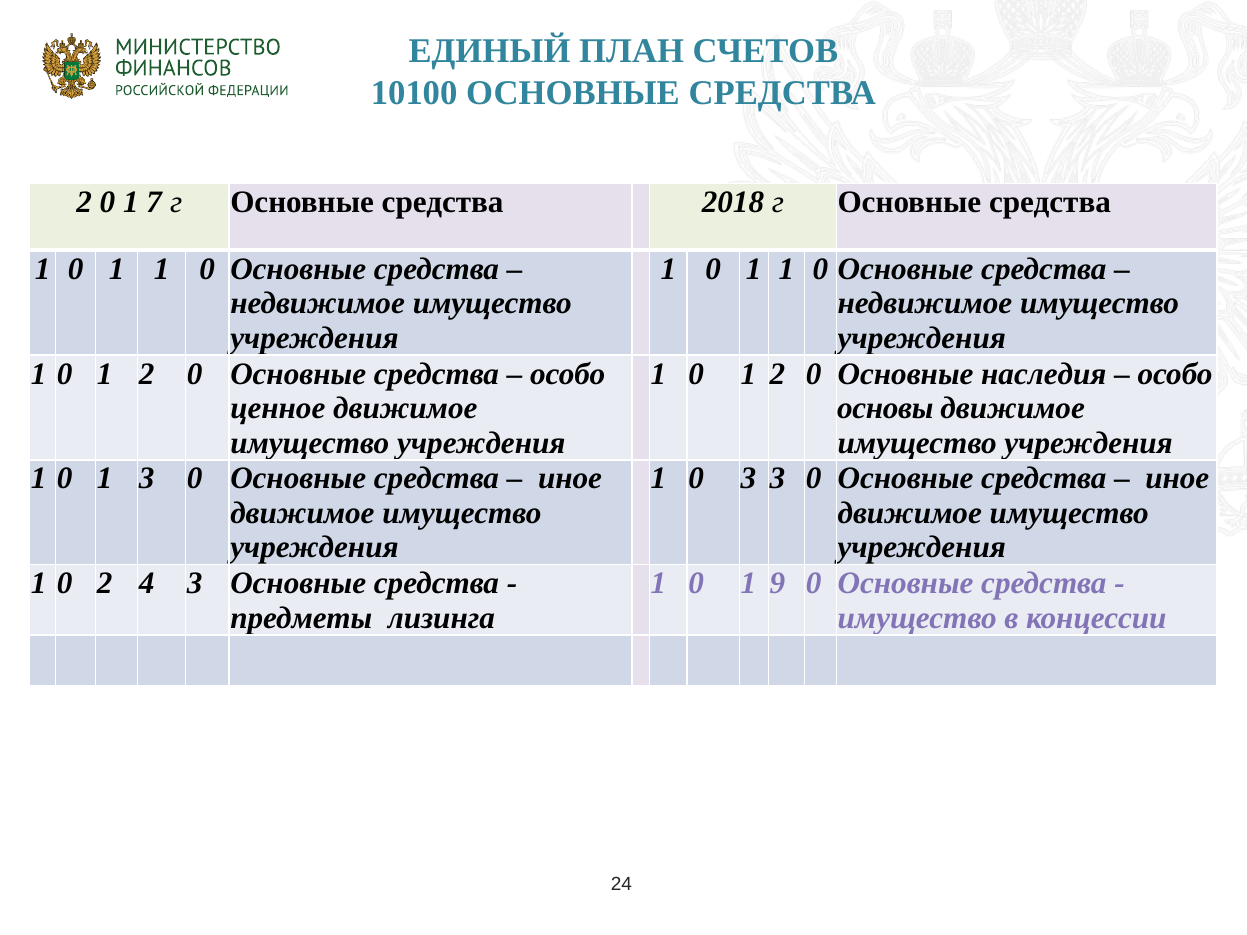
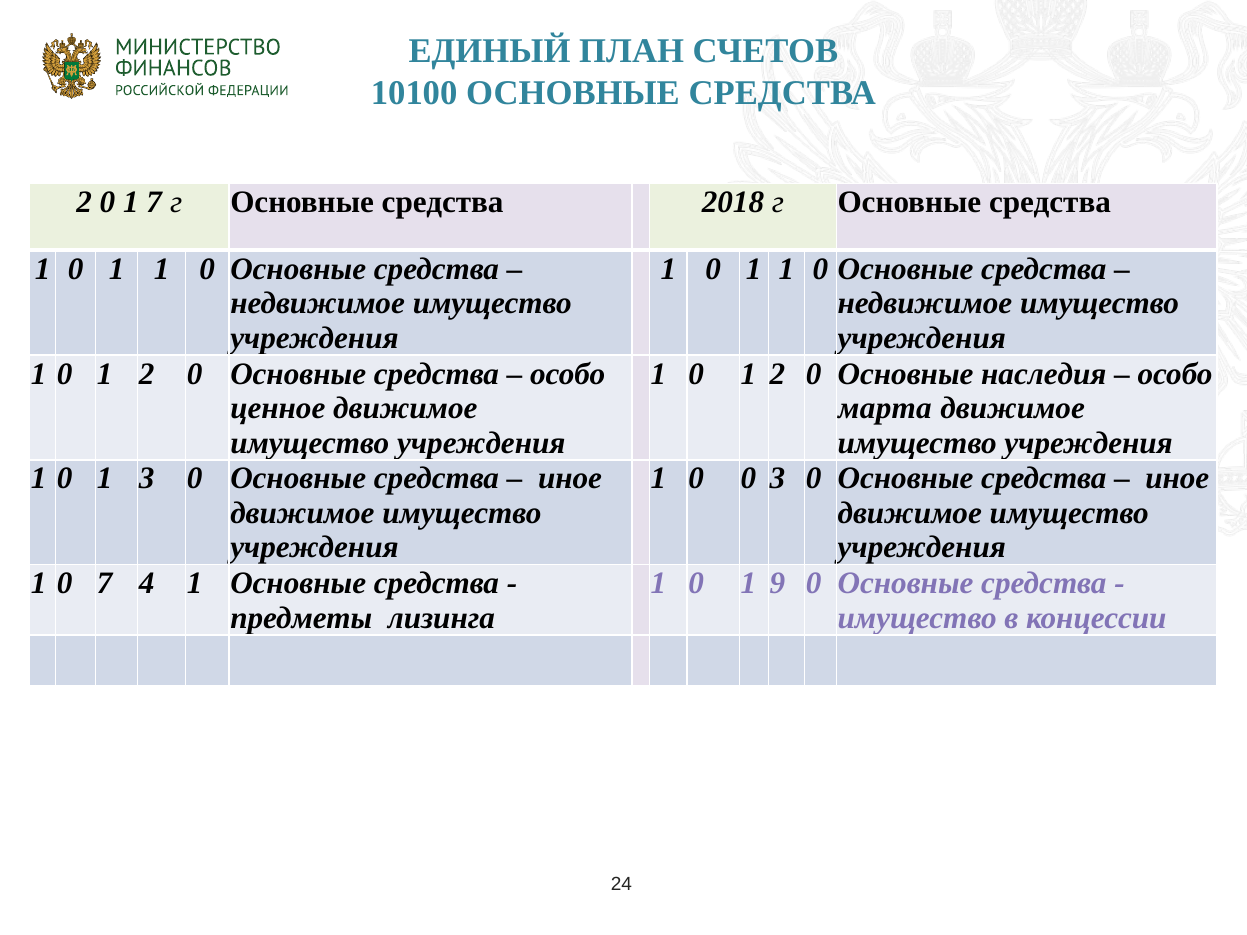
основы: основы -> марта (885, 408)
0 3: 3 -> 0 (748, 479)
0 2: 2 -> 7 (105, 584)
4 3: 3 -> 1 (195, 584)
